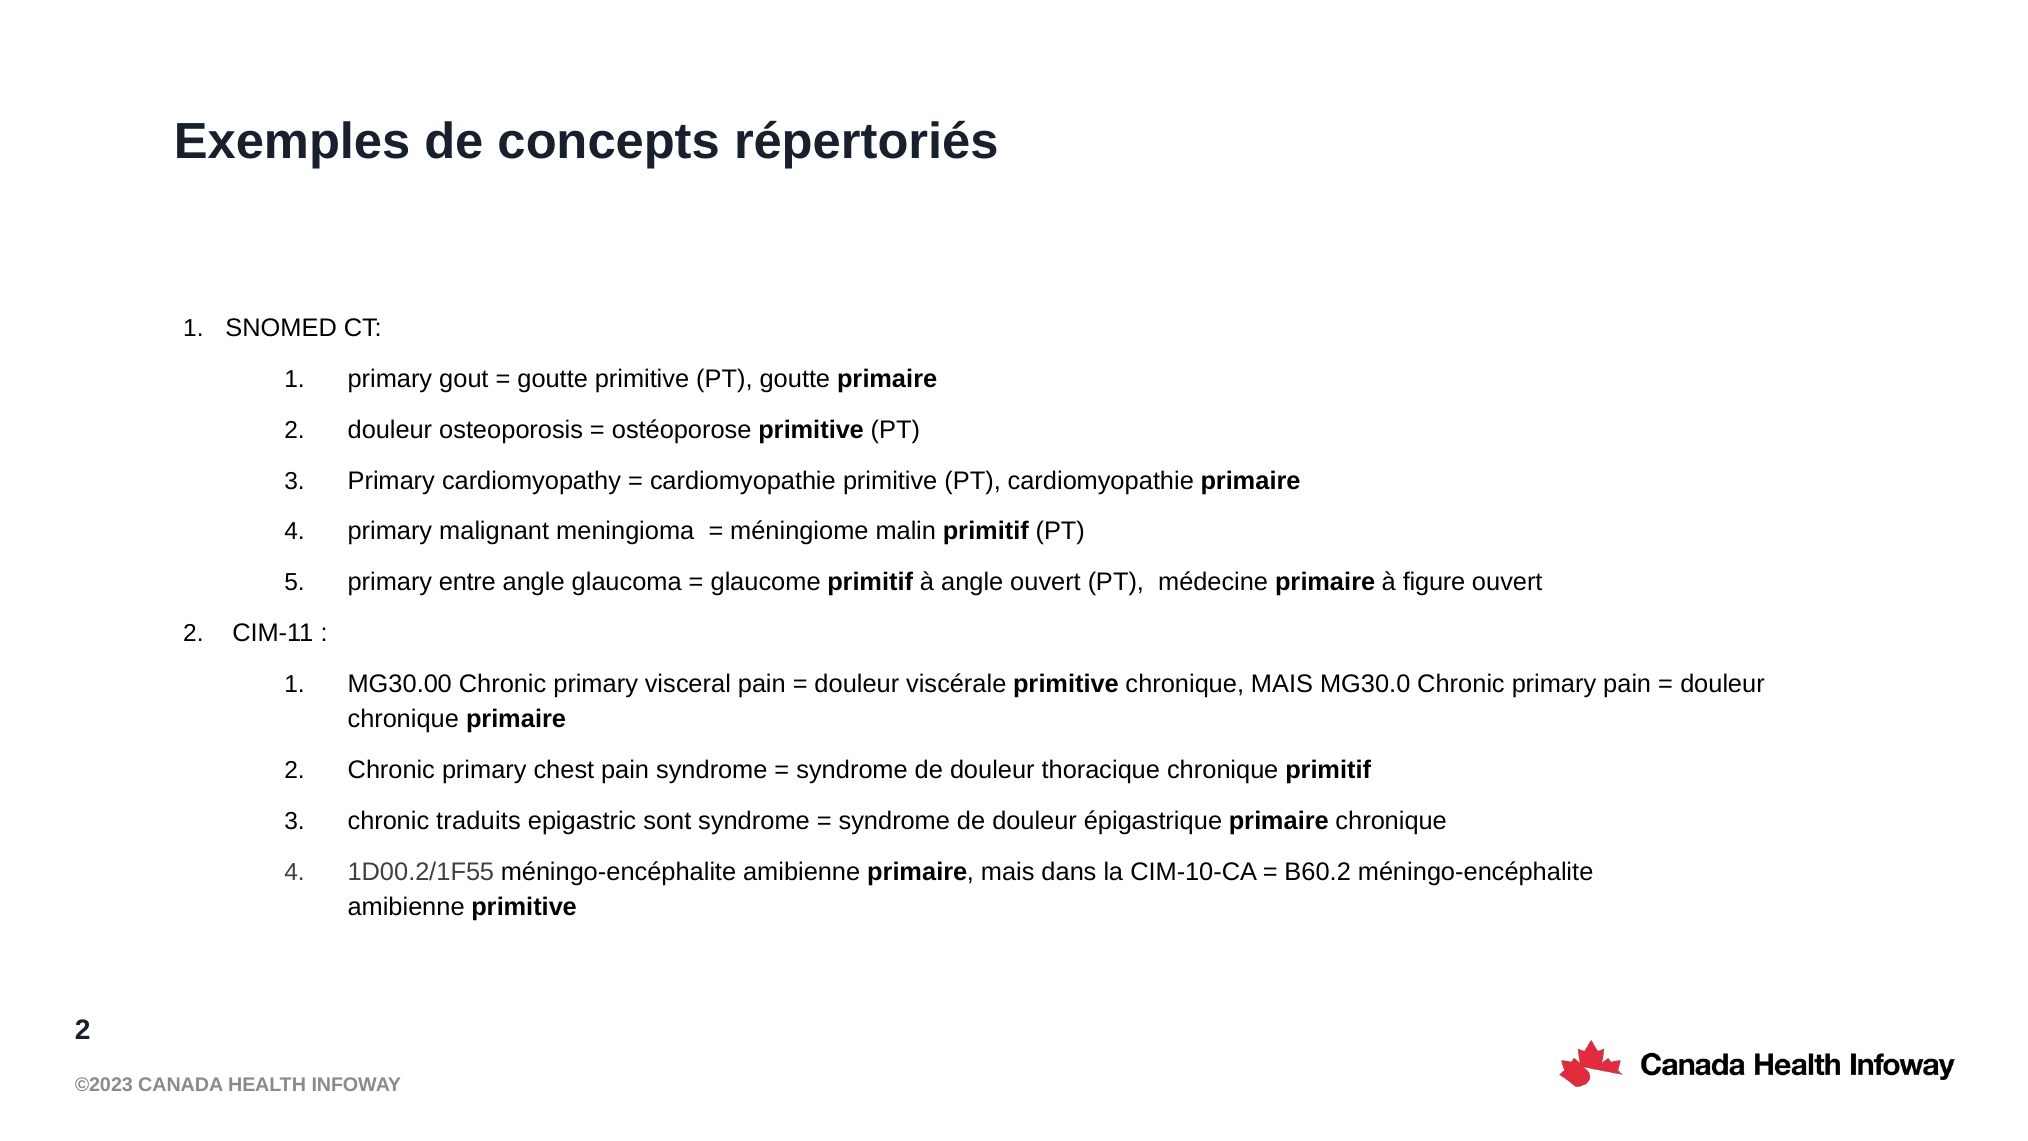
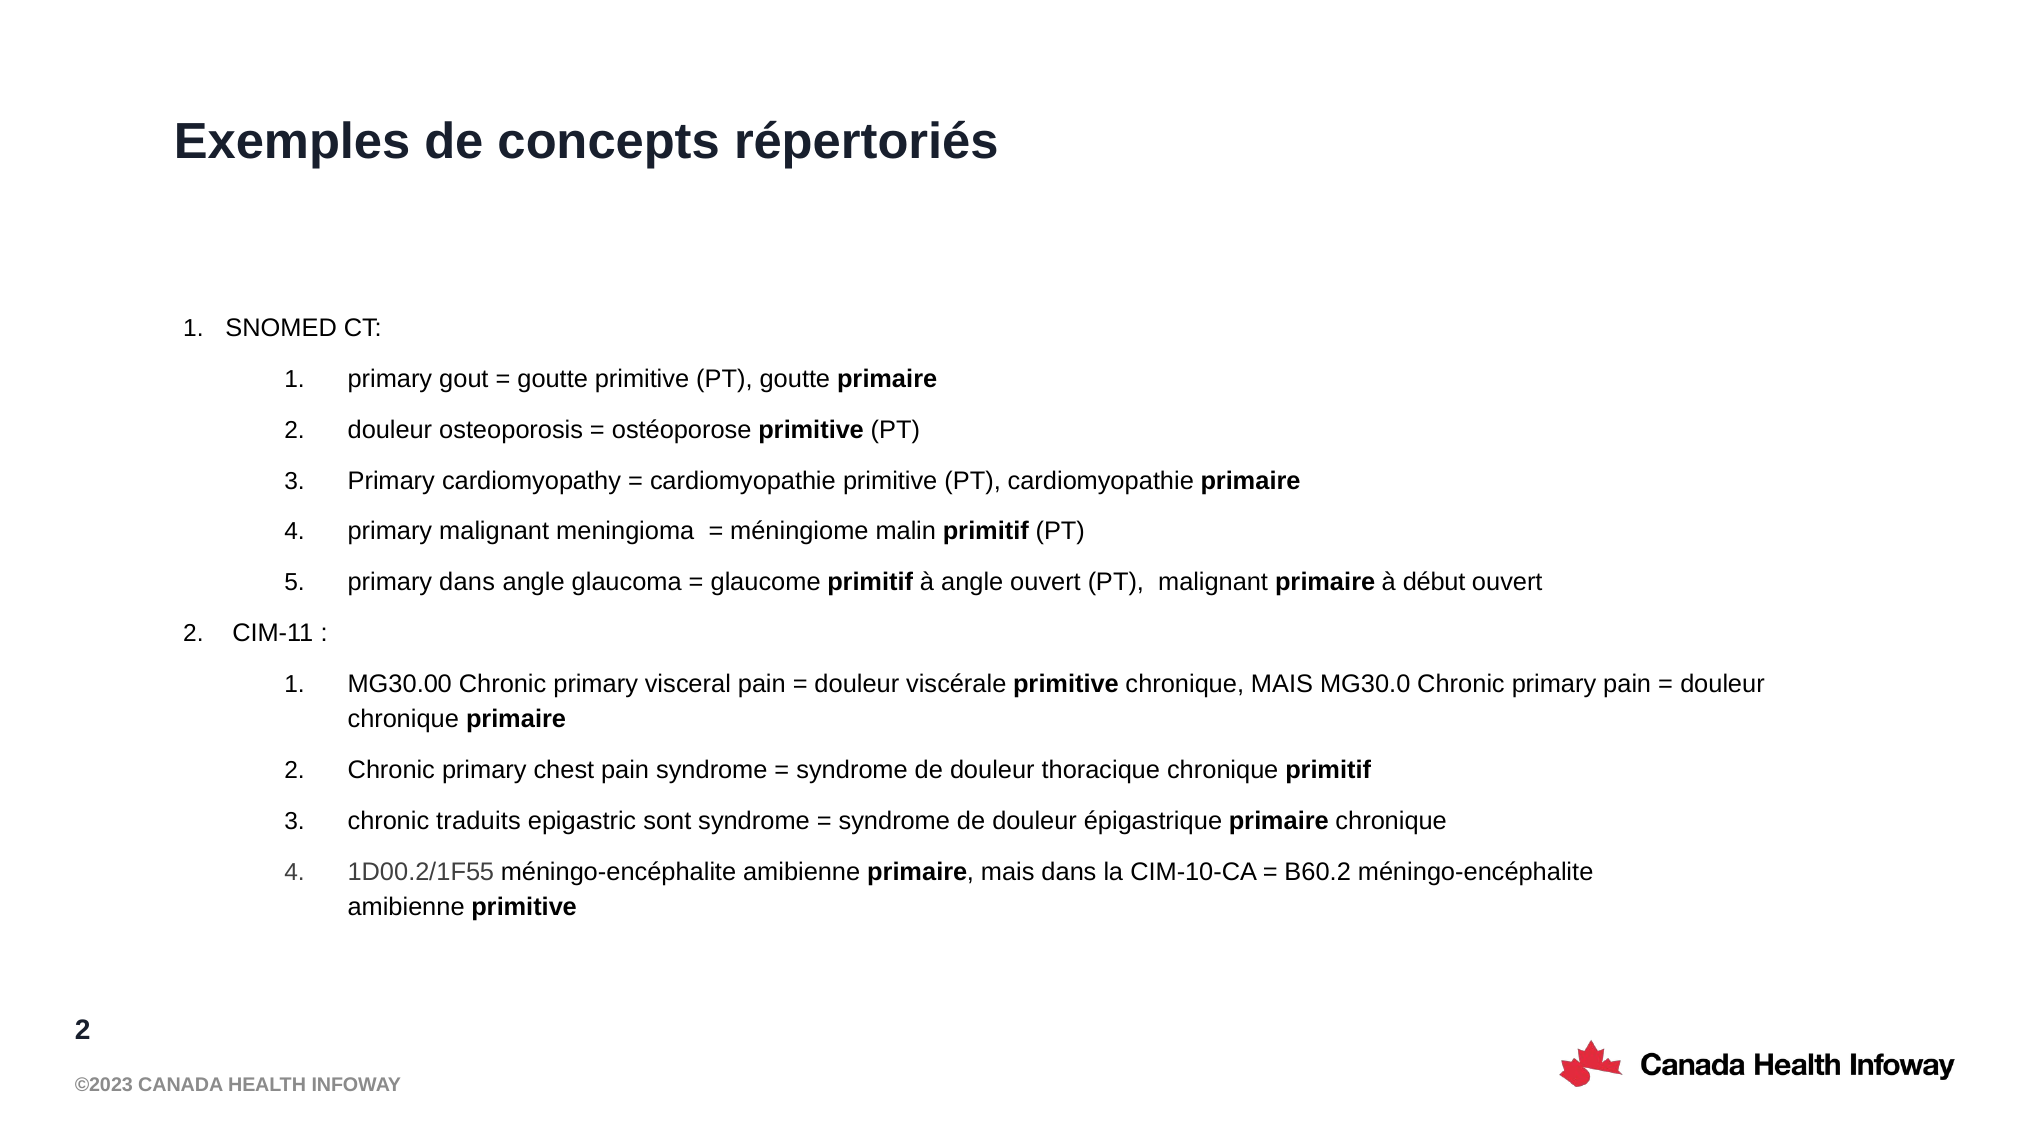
primary entre: entre -> dans (467, 582)
PT médecine: médecine -> malignant (1213, 582)
figure: figure -> début (1434, 582)
